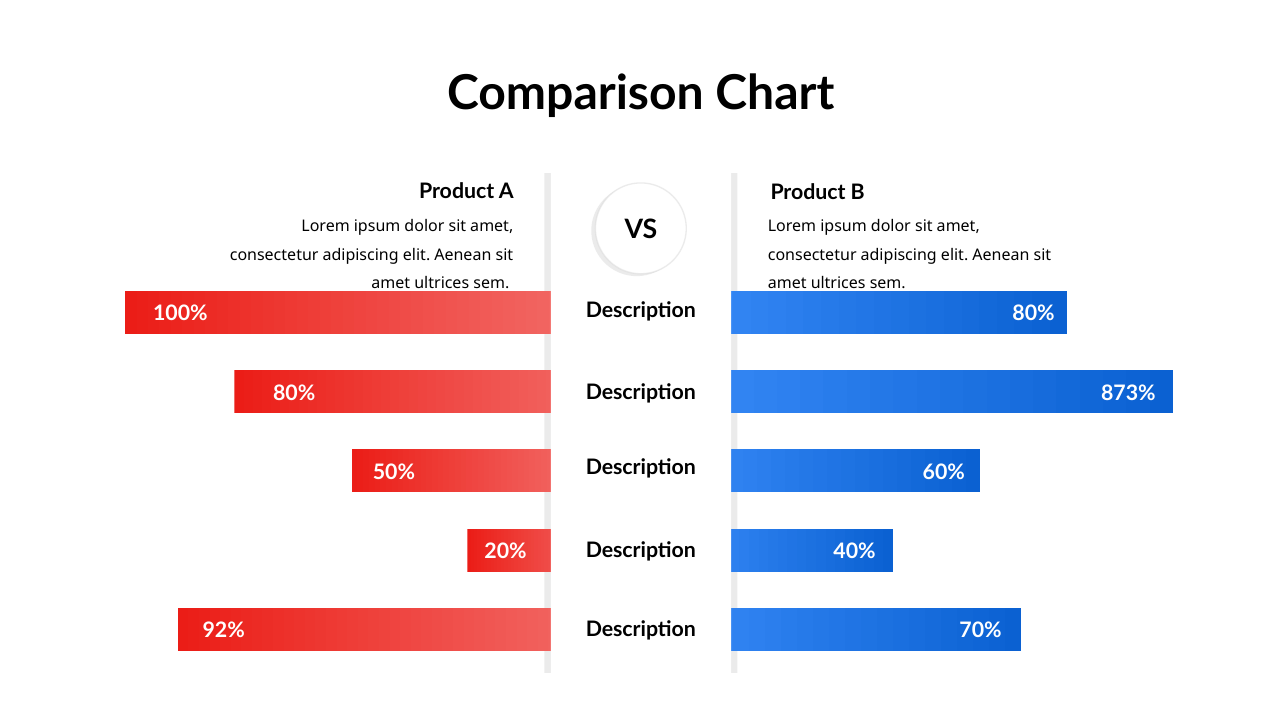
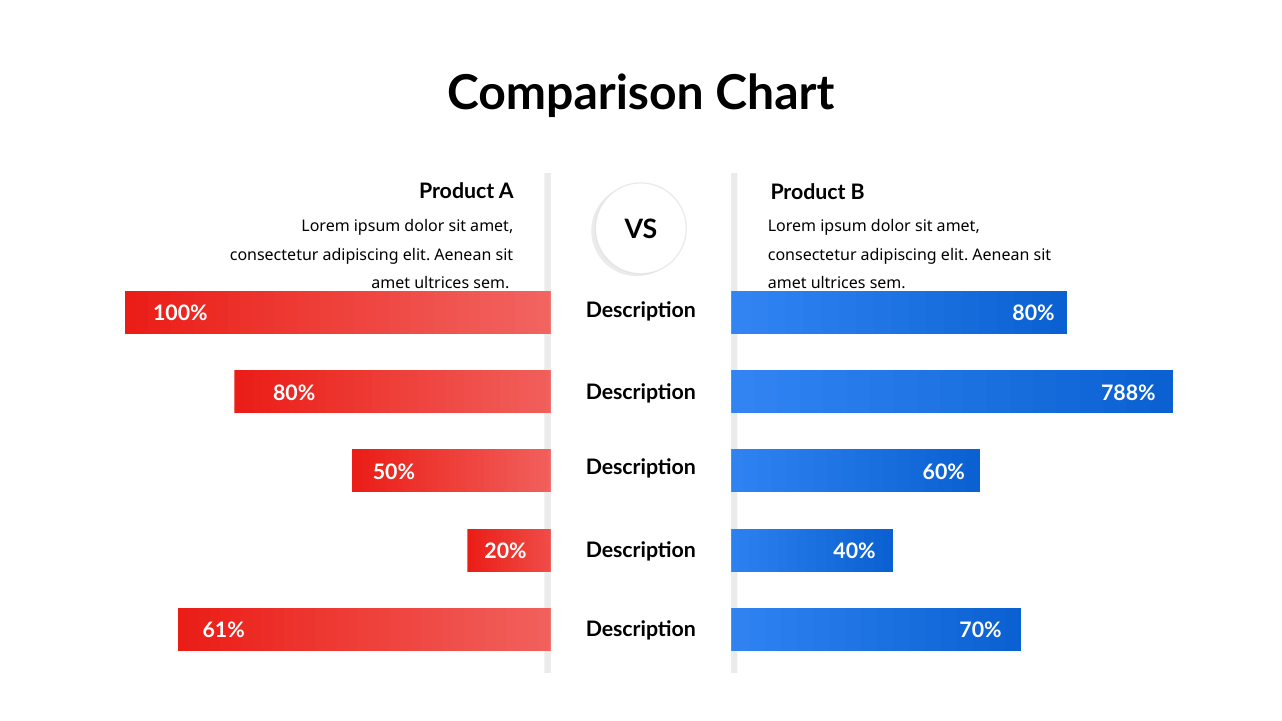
873%: 873% -> 788% (1128, 393)
92%: 92% -> 61% (224, 630)
